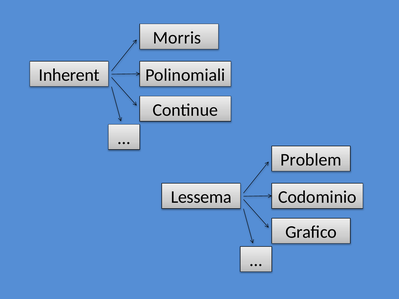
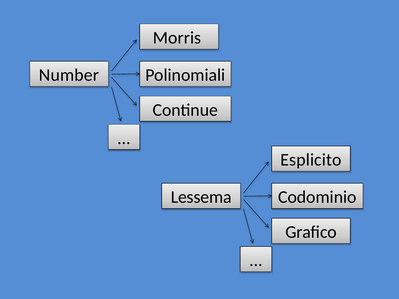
Inherent: Inherent -> Number (69, 75)
Problem: Problem -> Esplicito (311, 160)
